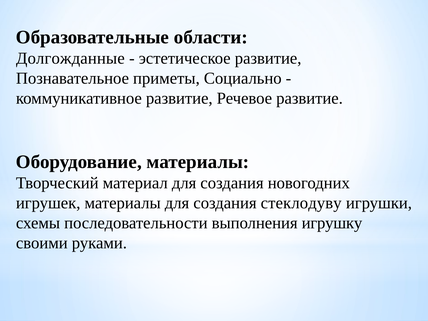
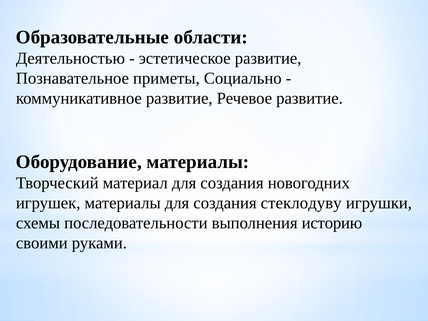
Долгожданные: Долгожданные -> Деятельностью (70, 58)
игрушку: игрушку -> историю (332, 223)
